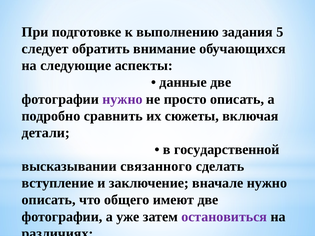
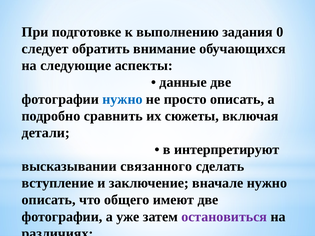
5: 5 -> 0 (280, 32)
нужно colour: purple -> blue (122, 99)
государственной: государственной -> интерпретируют (227, 150)
